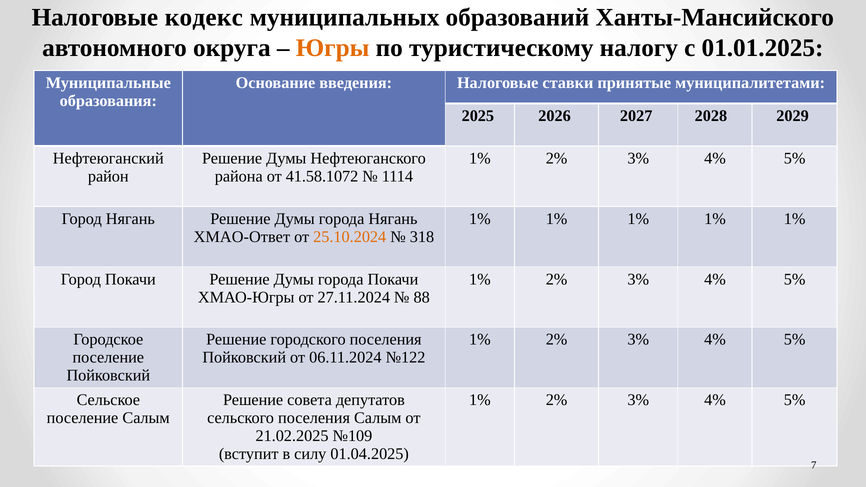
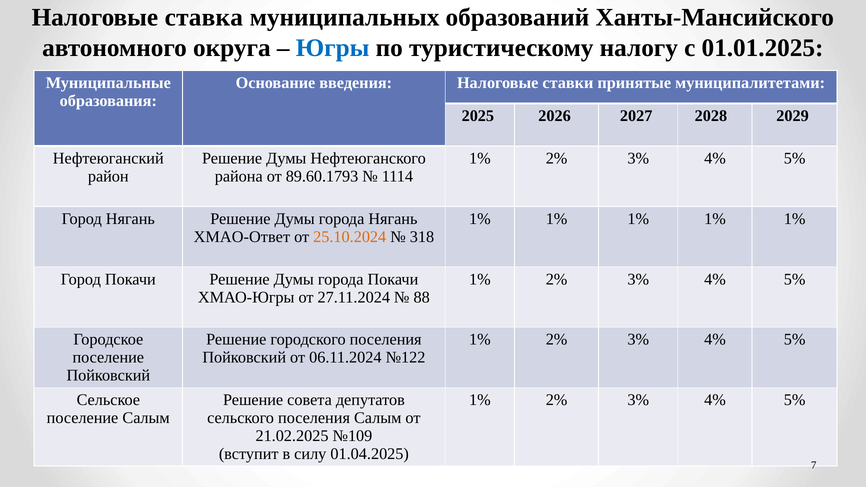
кодекс: кодекс -> ставка (204, 18)
Югры colour: orange -> blue (333, 48)
41.58.1072: 41.58.1072 -> 89.60.1793 (322, 176)
